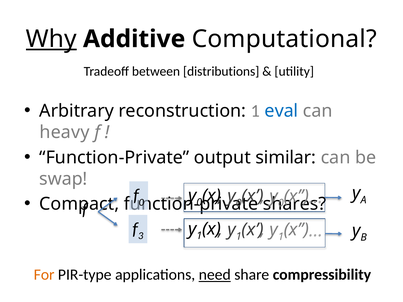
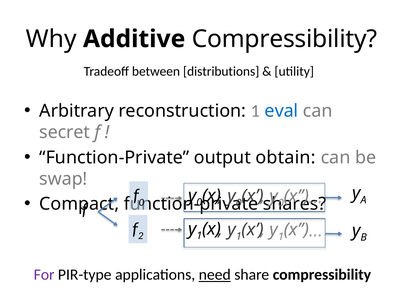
Why underline: present -> none (51, 39)
Additive Computational: Computational -> Compressibility (284, 39)
heavy: heavy -> secret (65, 132)
similar: similar -> obtain (286, 158)
3: 3 -> 2 (141, 236)
For colour: orange -> purple (44, 275)
